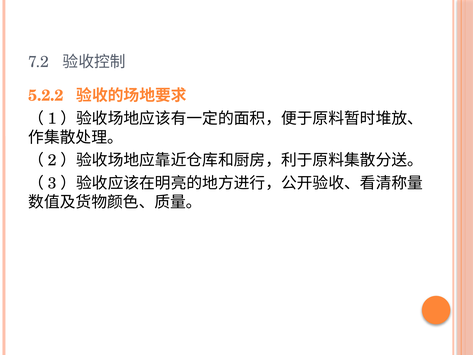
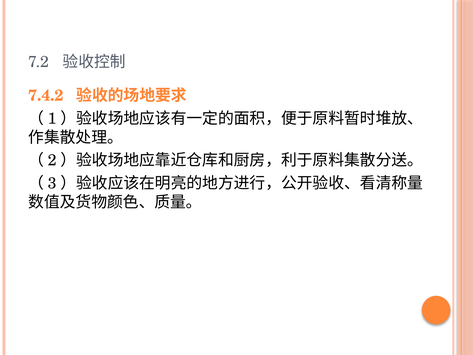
5.2.2: 5.2.2 -> 7.4.2 (46, 96)
